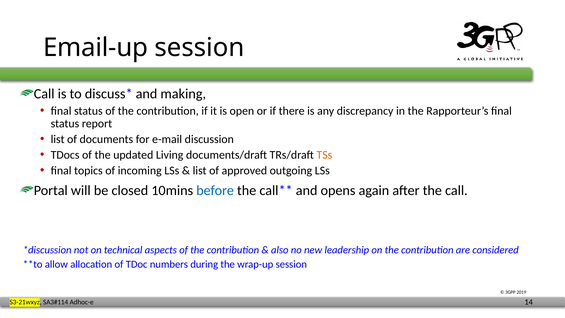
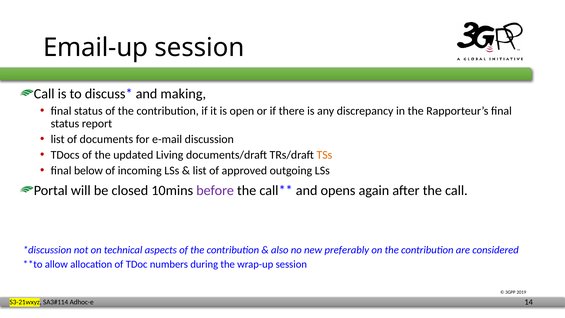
topics: topics -> below (88, 170)
before colour: blue -> purple (215, 190)
leadership: leadership -> preferably (347, 250)
